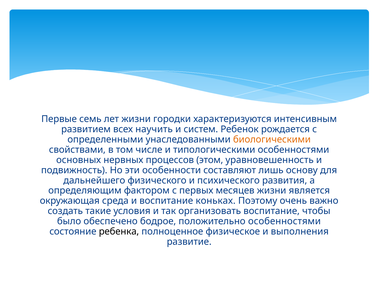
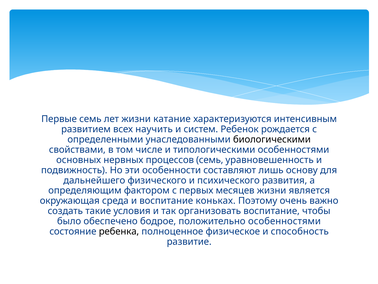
городки: городки -> катание (172, 119)
биологическими colour: orange -> black (272, 139)
процессов этом: этом -> семь (210, 160)
выполнения: выполнения -> способность (300, 231)
